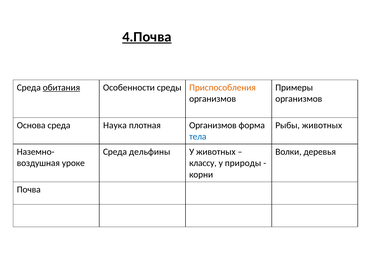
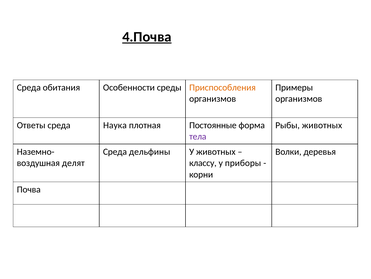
обитания underline: present -> none (61, 87)
Основа: Основа -> Ответы (31, 125)
плотная Организмов: Организмов -> Постоянные (213, 125)
тела colour: blue -> purple (198, 136)
уроке: уроке -> делят (73, 163)
природы: природы -> приборы (243, 163)
